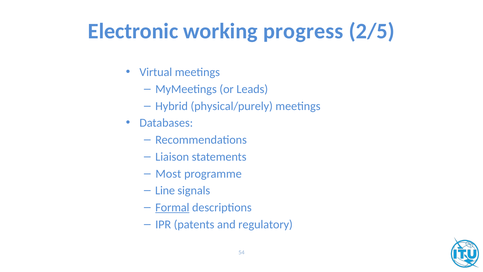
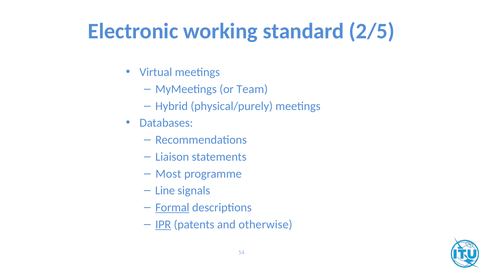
progress: progress -> standard (303, 31)
Leads: Leads -> Team (252, 89)
IPR underline: none -> present (163, 224)
regulatory: regulatory -> otherwise (265, 224)
